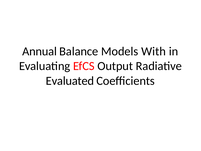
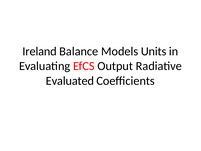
Annual: Annual -> Ireland (40, 51)
With: With -> Units (154, 51)
